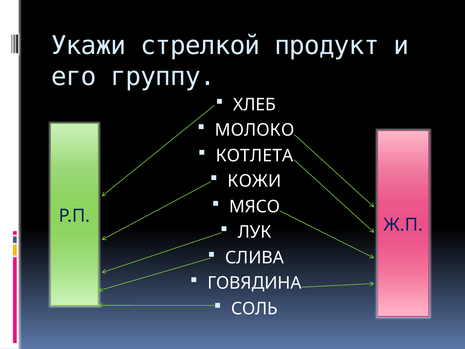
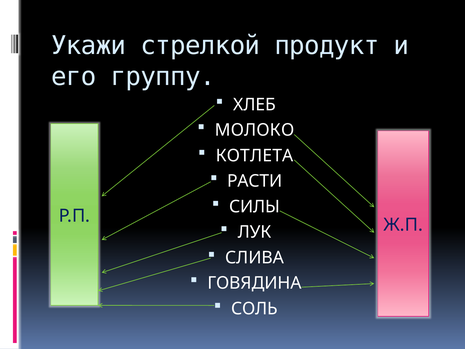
КОЖИ: КОЖИ -> РАСТИ (255, 181)
МЯСО: МЯСО -> СИЛЫ (255, 207)
